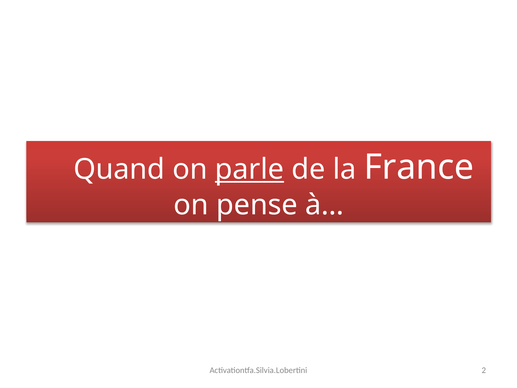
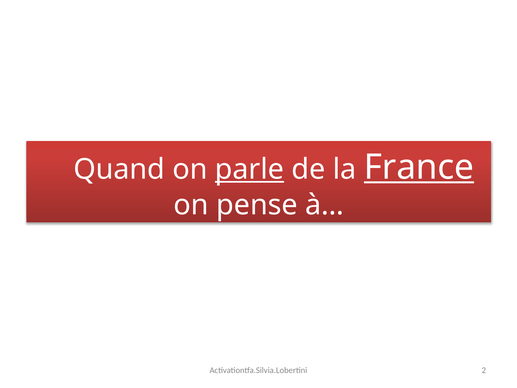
France underline: none -> present (419, 167)
